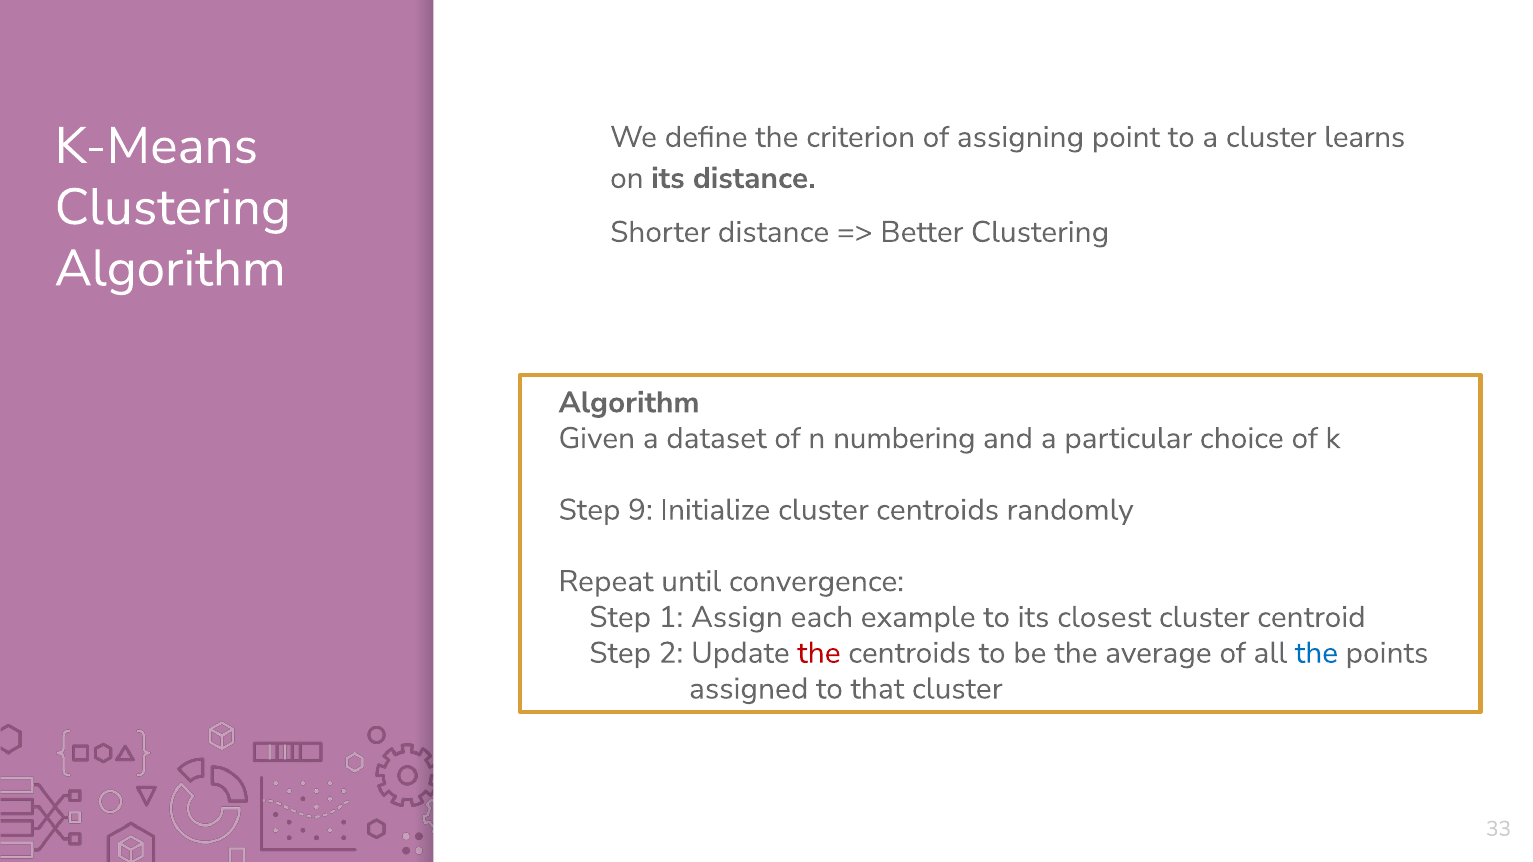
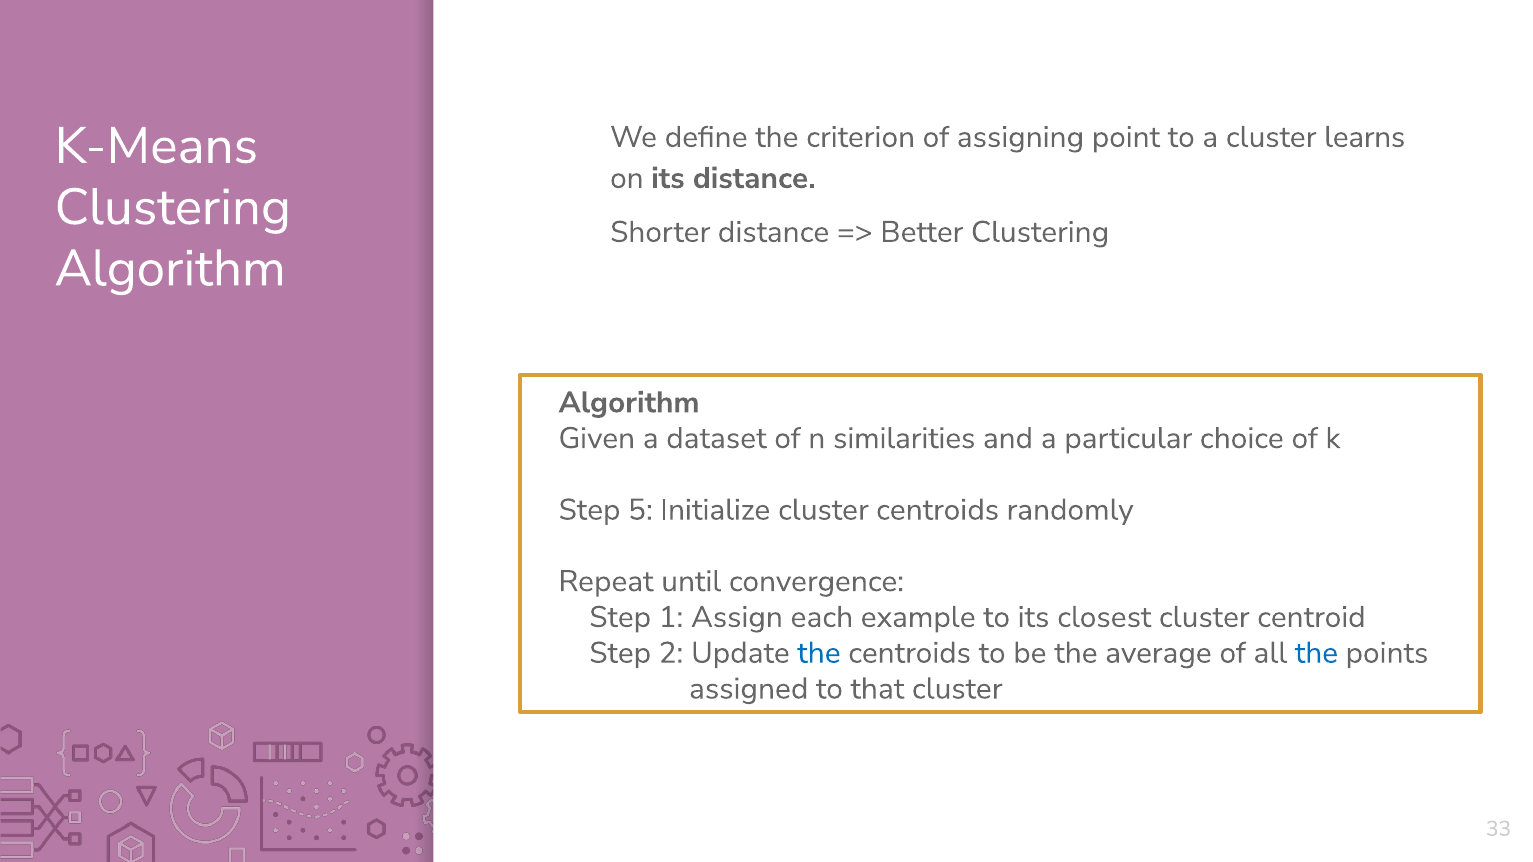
numbering: numbering -> similarities (904, 438)
9: 9 -> 5 (640, 510)
the colour: red -> blue (819, 653)
